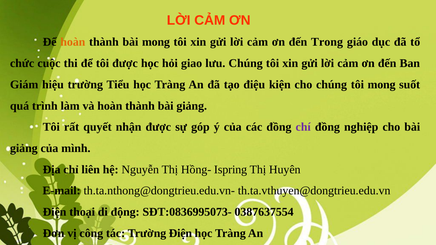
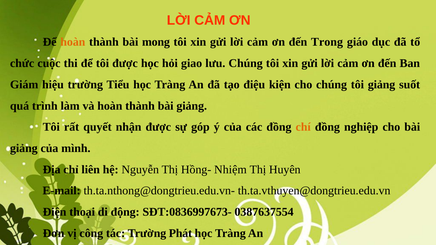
tôi mong: mong -> giảng (382, 85)
chí colour: purple -> orange (303, 127)
Ispring: Ispring -> Nhiệm (230, 170)
SĐT:0836995073-: SĐT:0836995073- -> SĐT:0836997673- (187, 212)
Trường Điện: Điện -> Phát (180, 233)
